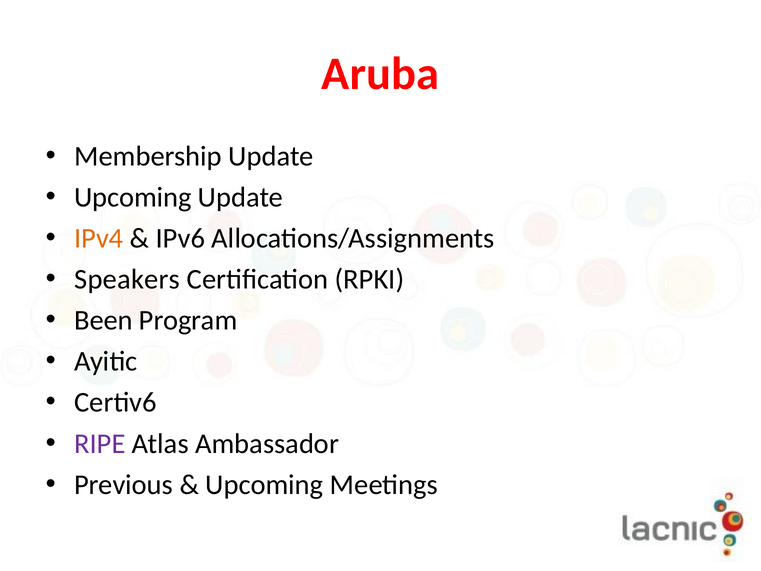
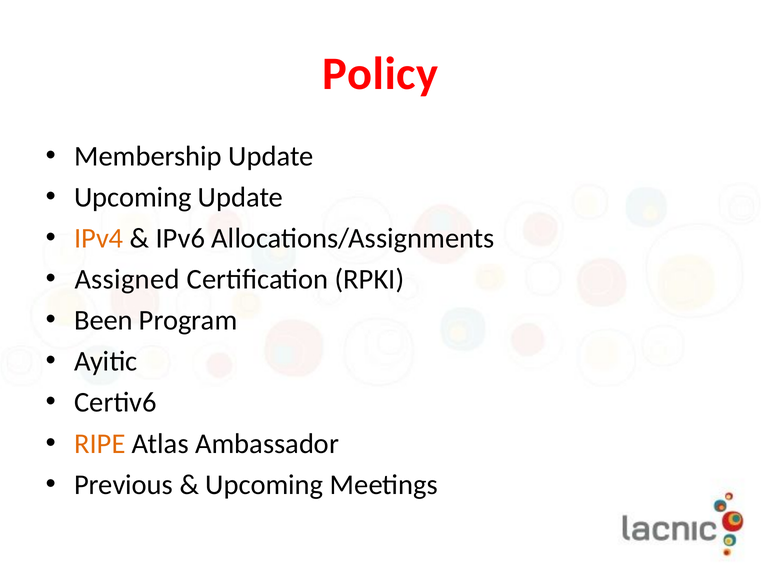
Aruba: Aruba -> Policy (380, 74)
Speakers: Speakers -> Assigned (127, 279)
RIPE colour: purple -> orange (100, 443)
